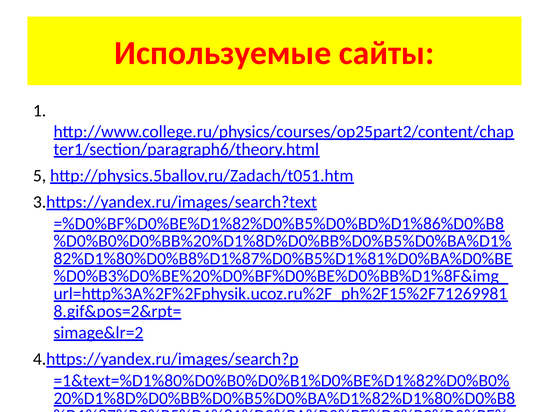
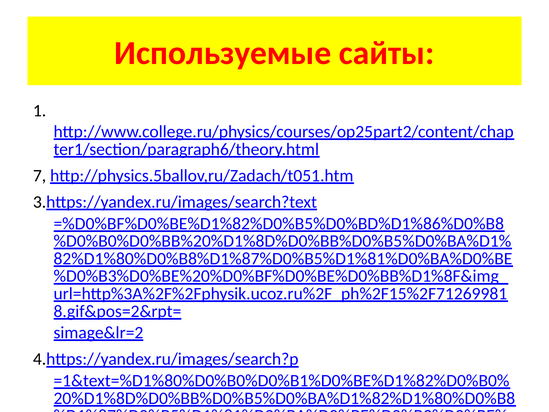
5: 5 -> 7 (40, 176)
